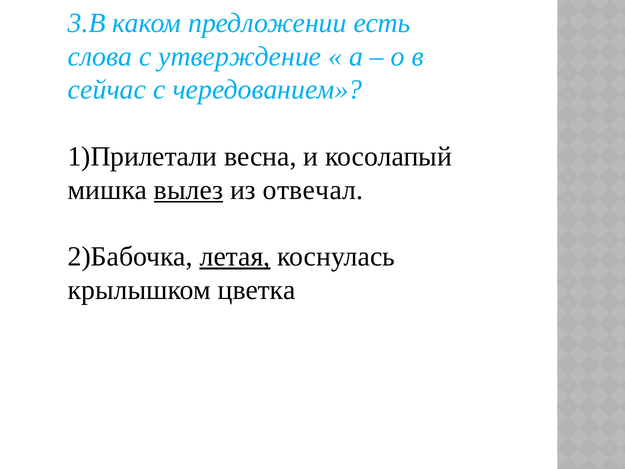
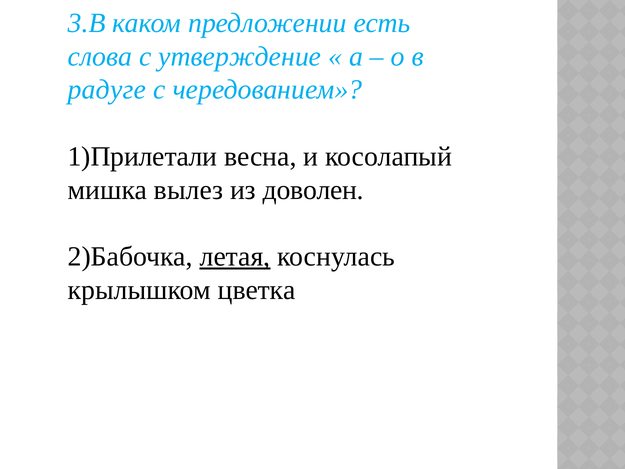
сейчас: сейчас -> радуге (107, 90)
вылез underline: present -> none (188, 190)
отвечал: отвечал -> доволен (313, 190)
